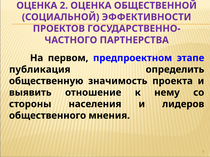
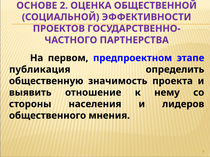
ОЦЕНКА: ОЦЕНКА -> ОСНОВЕ (37, 6)
